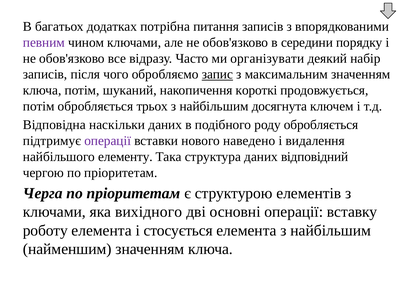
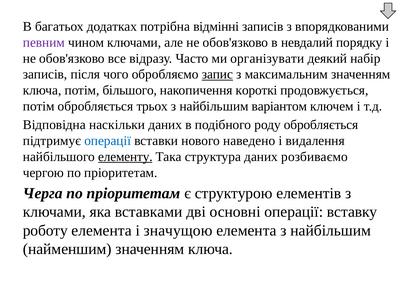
питання: питання -> відмінні (216, 27)
середини: середини -> невдалий (307, 42)
шуканий: шуканий -> більшого (130, 90)
досягнута: досягнута -> варіантом (279, 106)
операції colour: purple -> blue (108, 141)
елементу underline: none -> present (125, 157)
відповідний: відповідний -> розбиваємо (315, 157)
вихідного: вихідного -> вставками (149, 212)
стосується: стосується -> значущою (178, 231)
